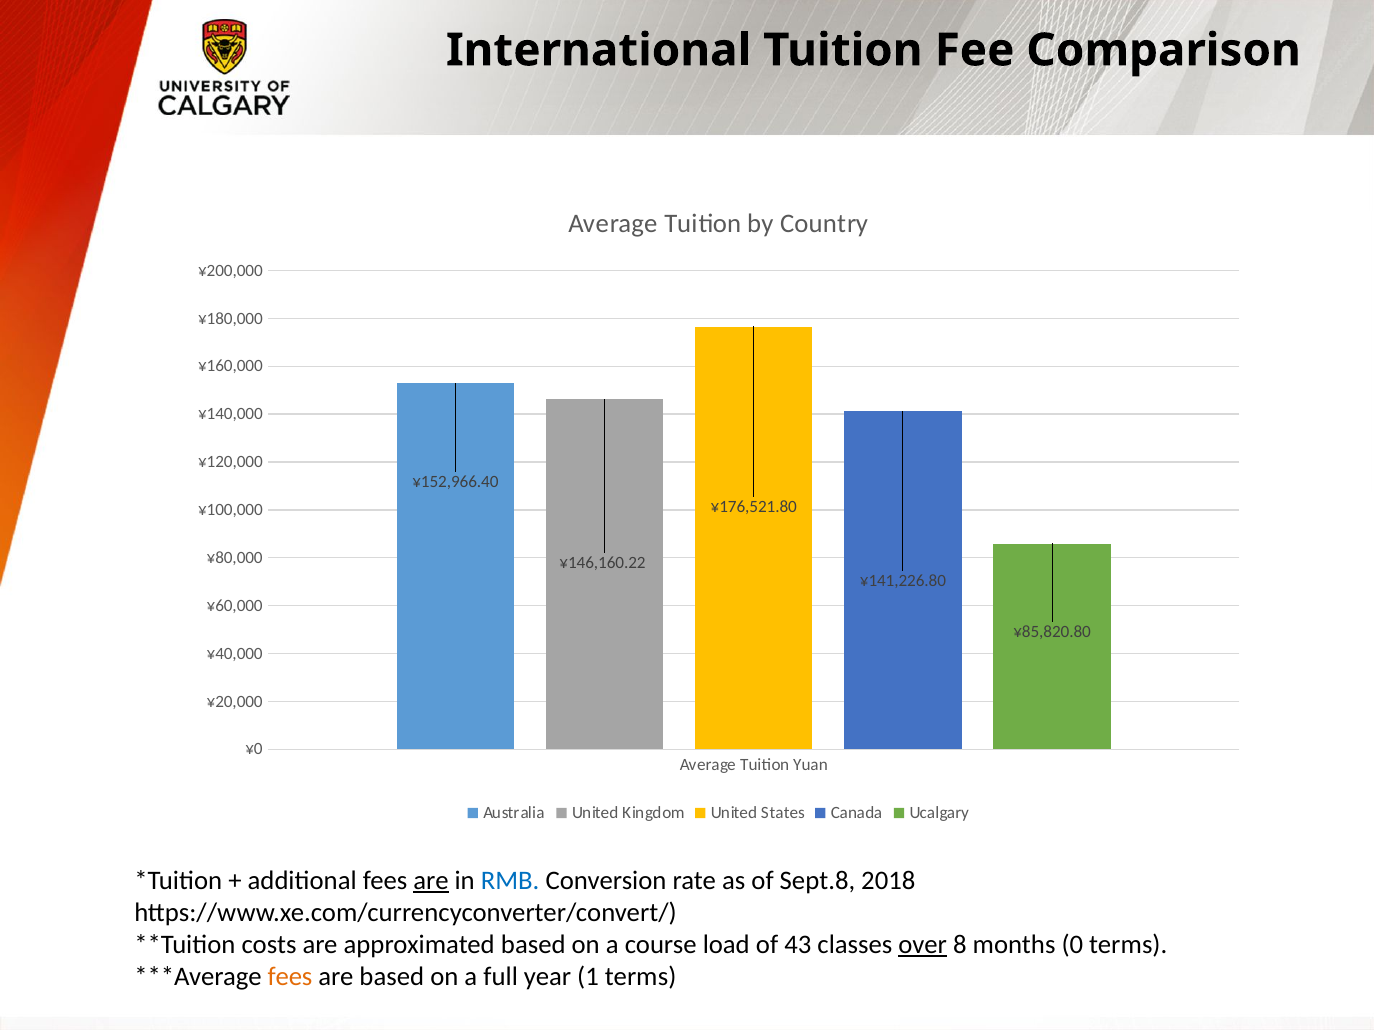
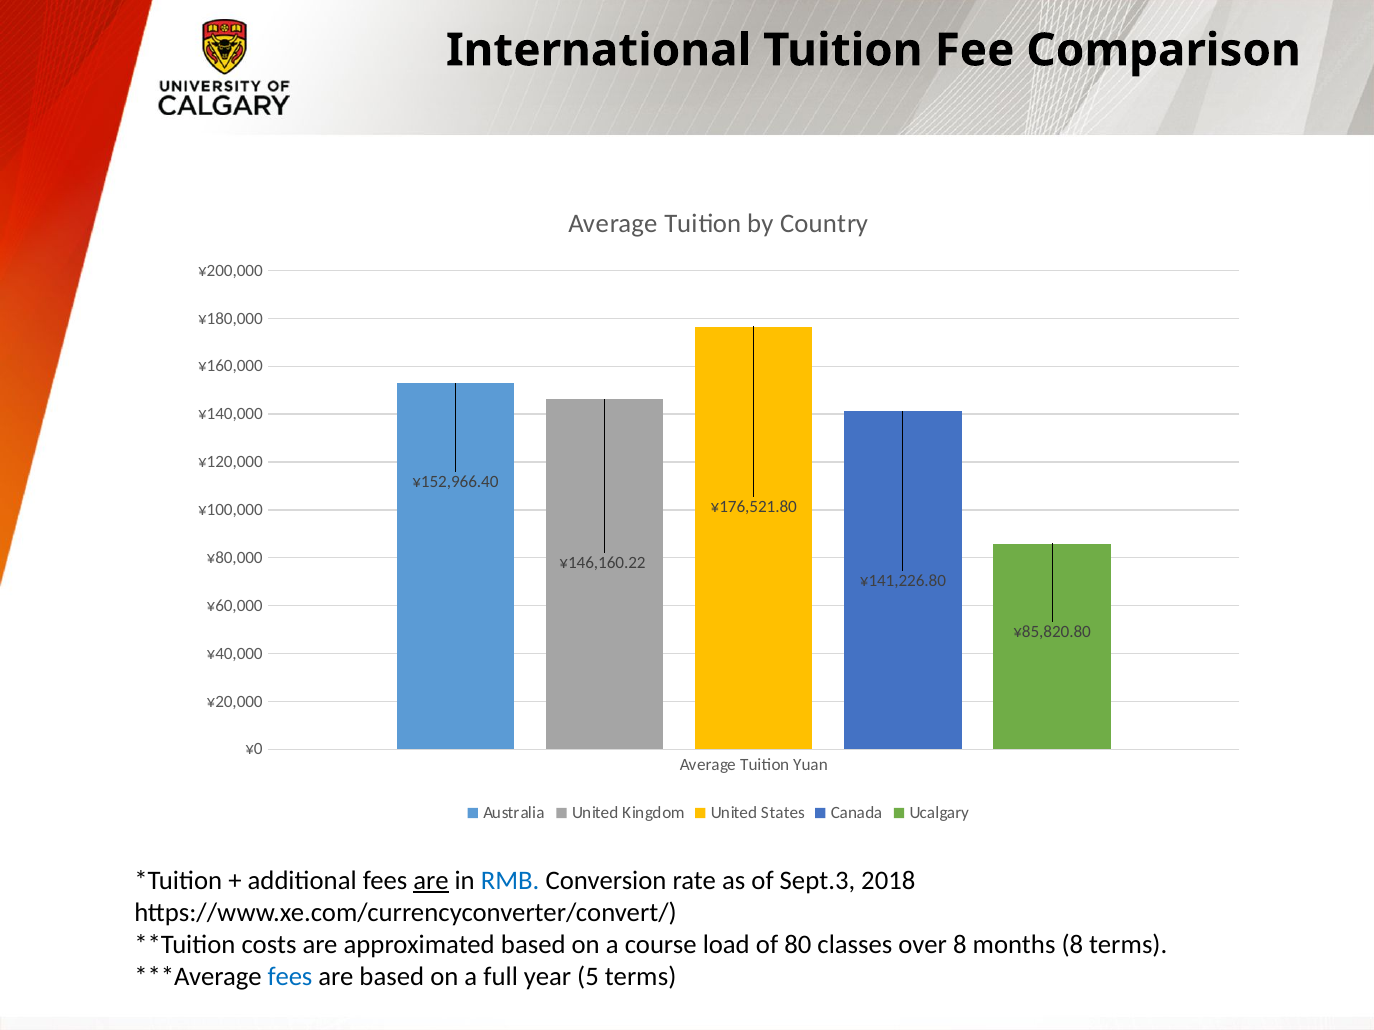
Sept.8: Sept.8 -> Sept.3 (817, 881)
43: 43 -> 80 (798, 945)
over underline: present -> none (923, 945)
months 0: 0 -> 8 (1072, 945)
fees colour: orange -> blue (290, 977)
1: 1 -> 5 (588, 977)
